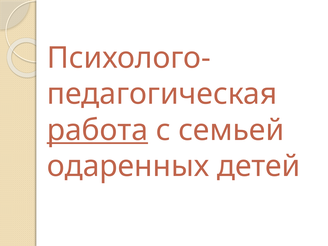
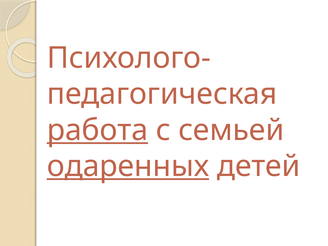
одаренных underline: none -> present (128, 166)
